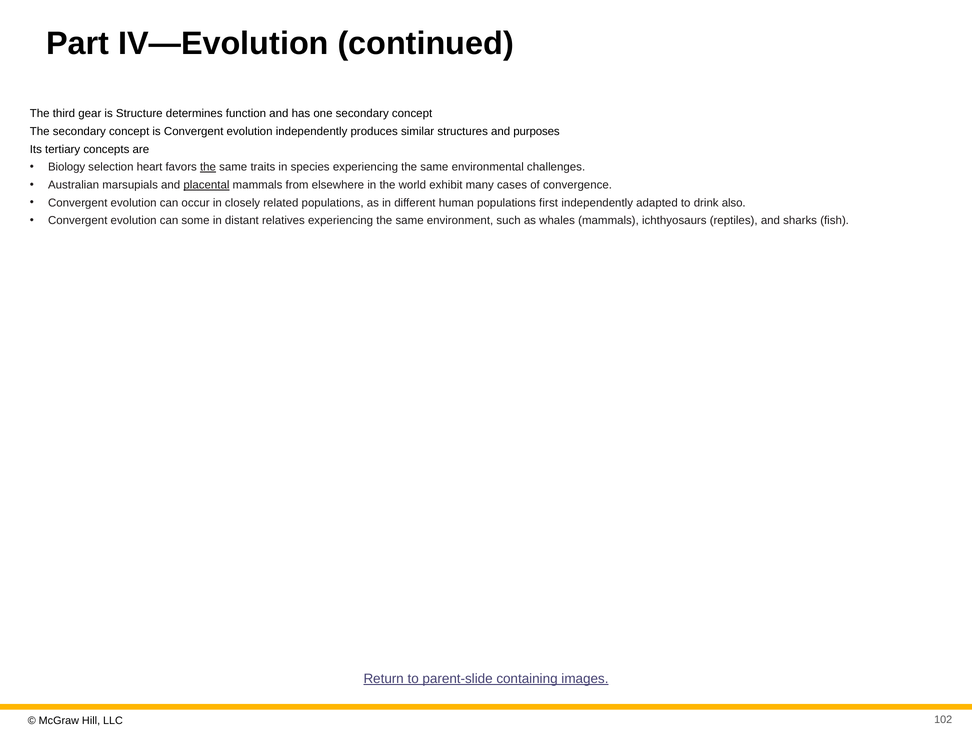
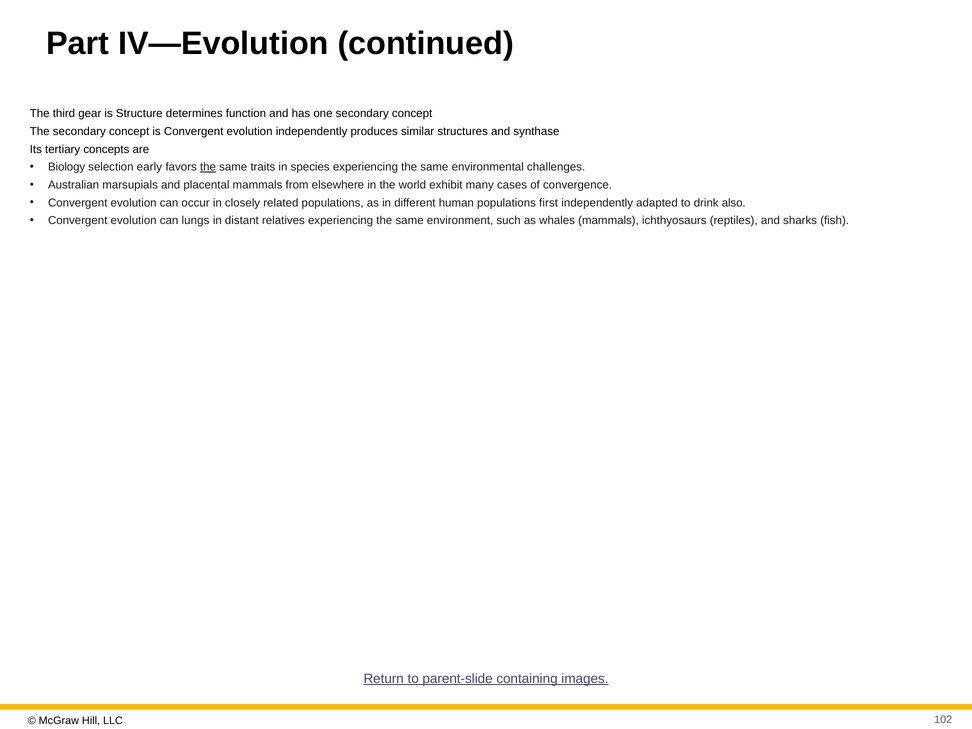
purposes: purposes -> synthase (536, 131)
heart: heart -> early (149, 167)
placental underline: present -> none (206, 185)
some: some -> lungs (195, 221)
